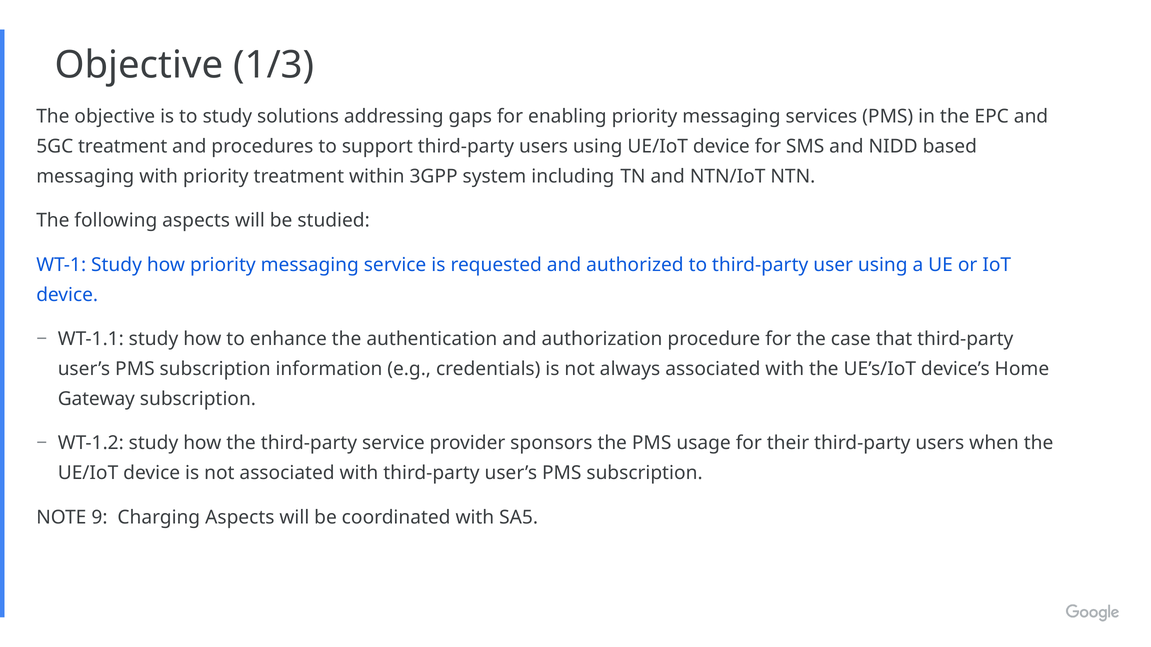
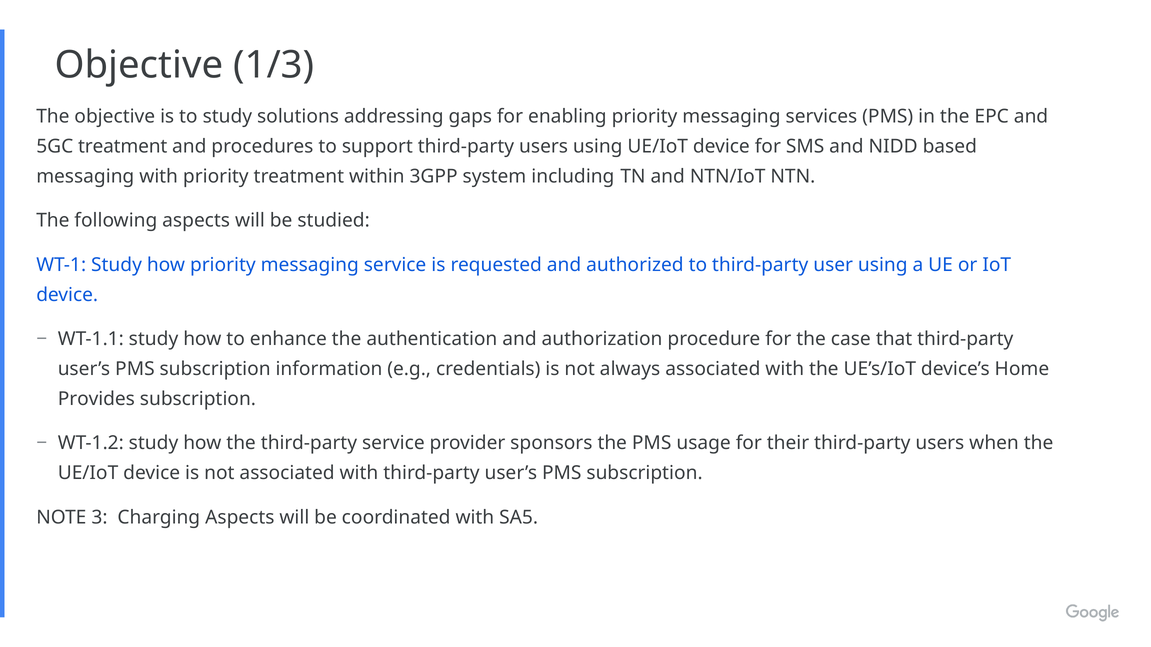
Gateway: Gateway -> Provides (96, 399)
9: 9 -> 3 (99, 518)
